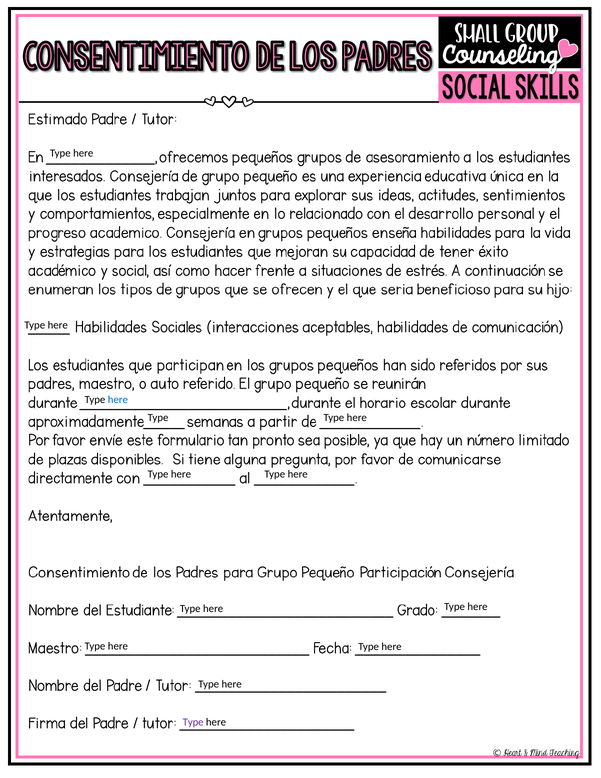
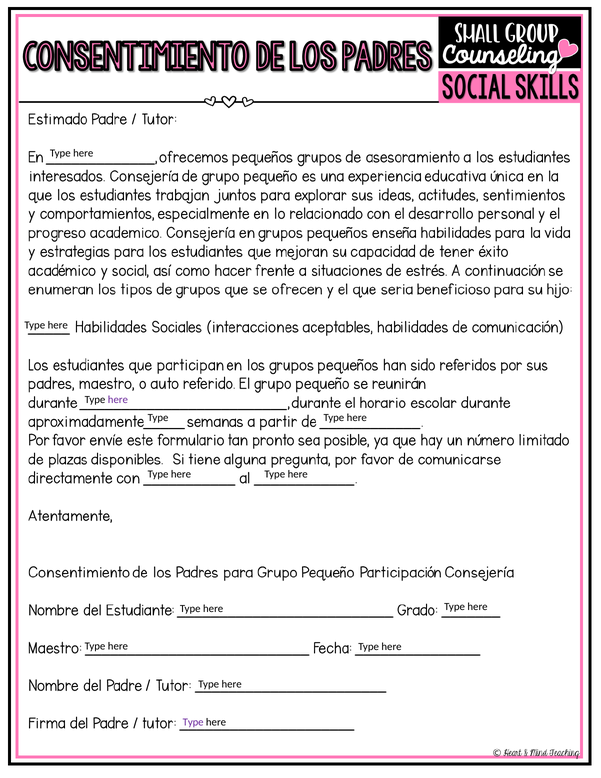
here colour: blue -> purple (118, 400)
